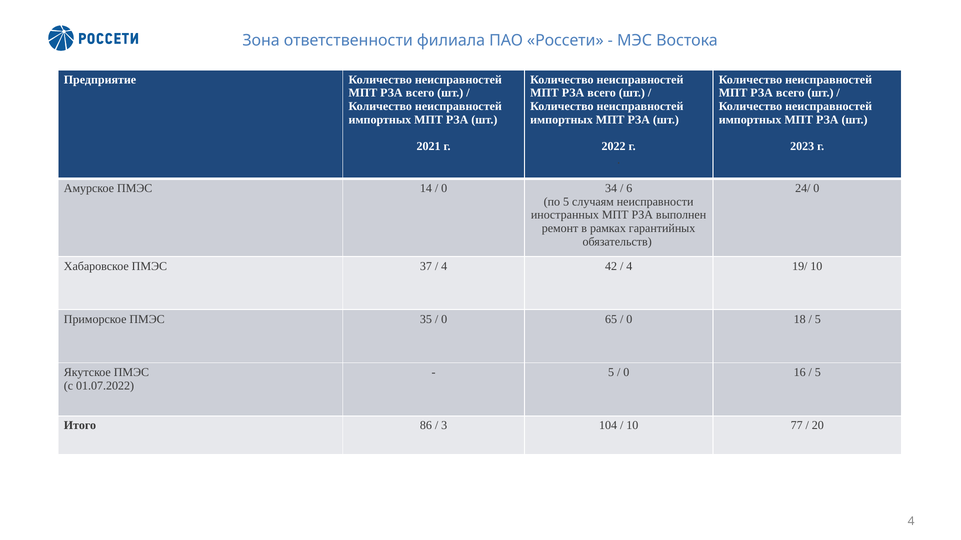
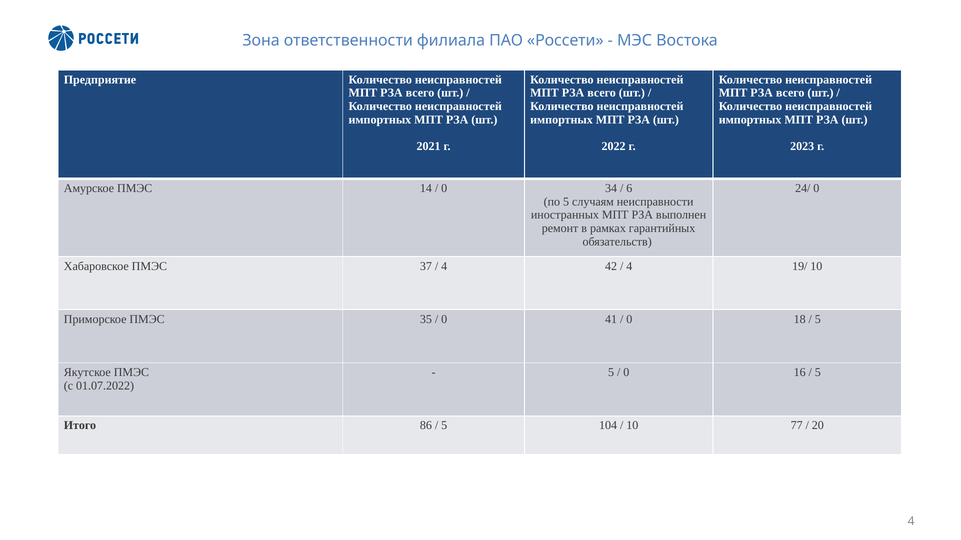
65: 65 -> 41 (611, 320)
3: 3 -> 5 (444, 426)
